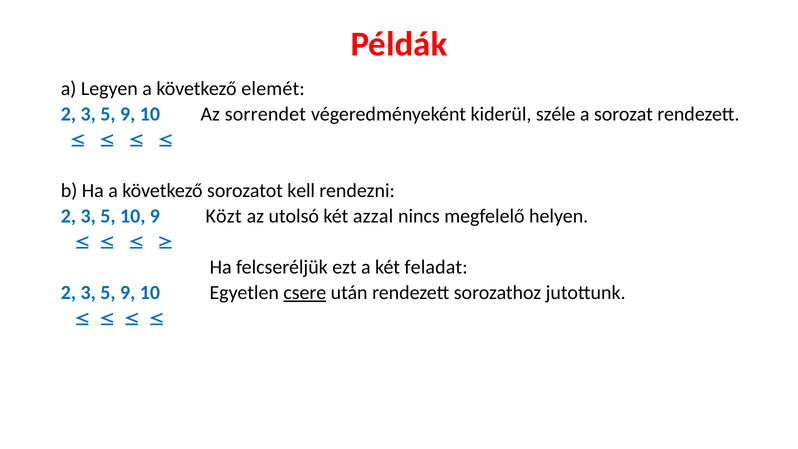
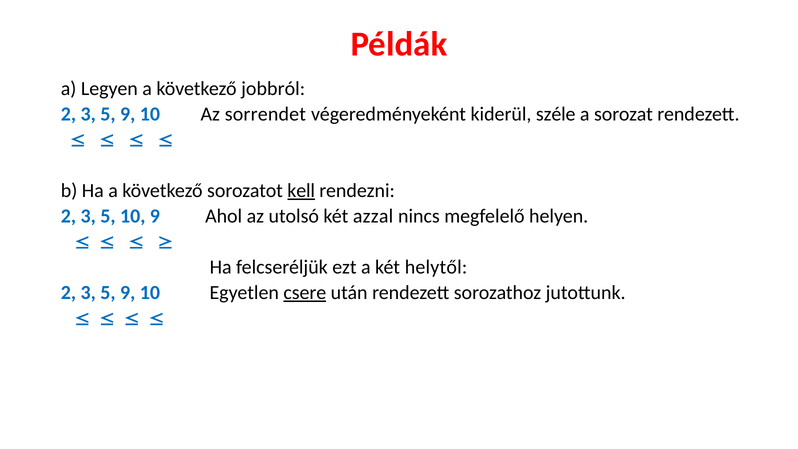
elemét: elemét -> jobbról (273, 88)
kell underline: none -> present (301, 191)
Közt: Közt -> Ahol (224, 216)
feladat: feladat -> helytől (436, 267)
